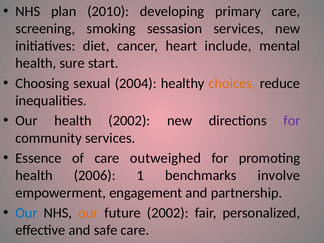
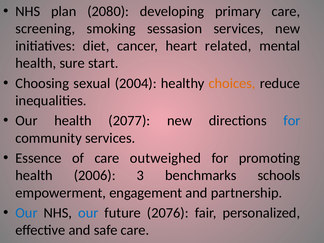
2010: 2010 -> 2080 (108, 11)
include: include -> related (228, 46)
health 2002: 2002 -> 2077 (129, 121)
for colour: purple -> blue (292, 121)
1: 1 -> 3 (140, 175)
involve: involve -> schools (279, 175)
our colour: orange -> blue (88, 213)
future 2002: 2002 -> 2076 (168, 213)
